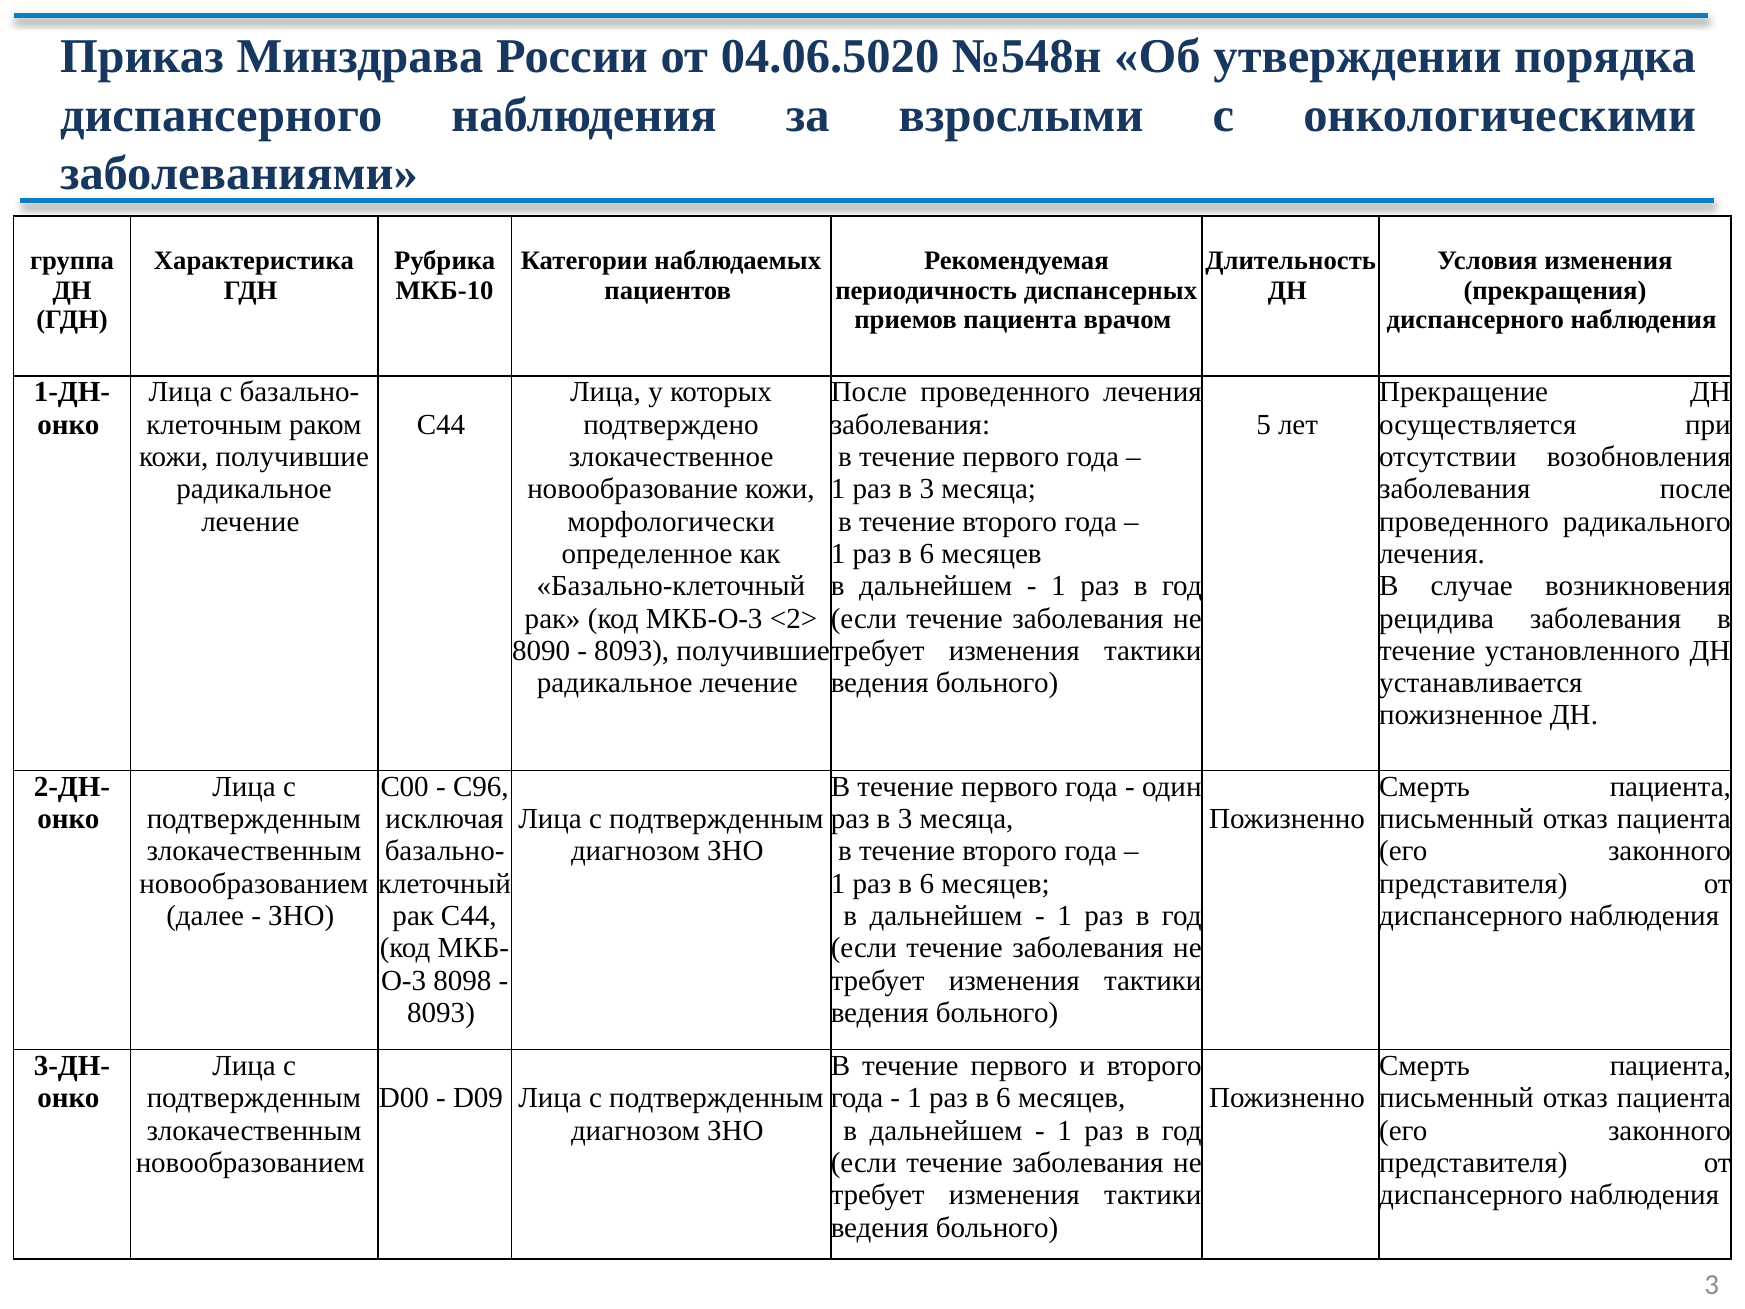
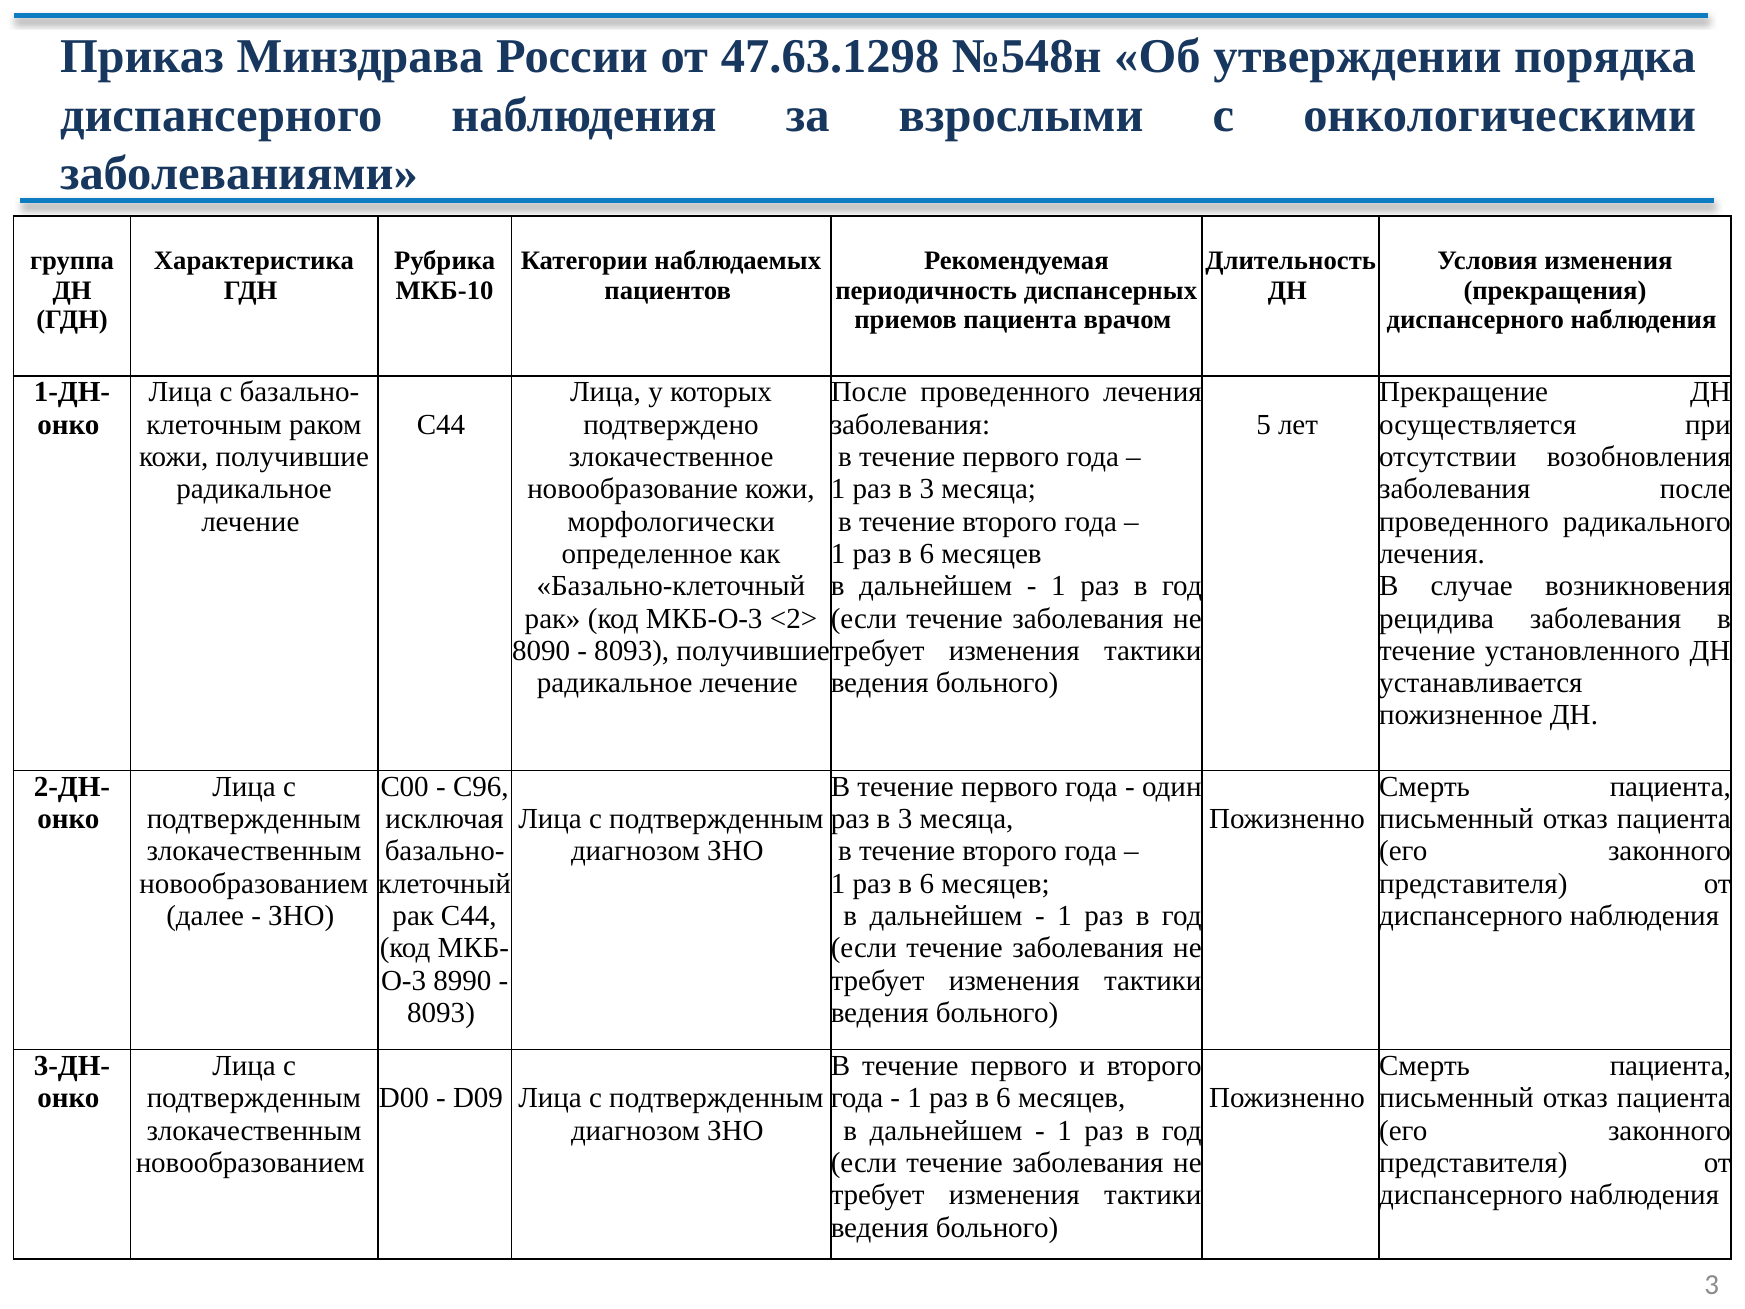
04.06.5020: 04.06.5020 -> 47.63.1298 (830, 57)
8098: 8098 -> 8990 (462, 980)
